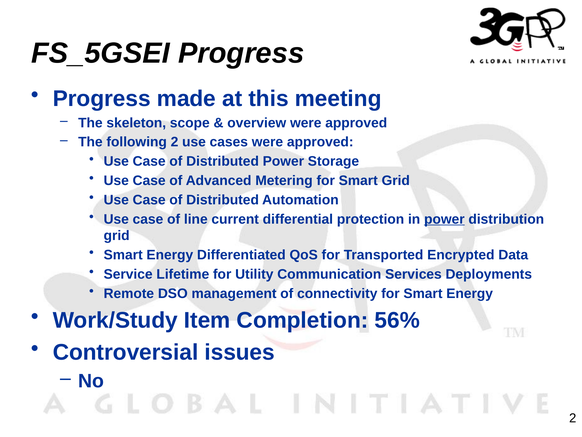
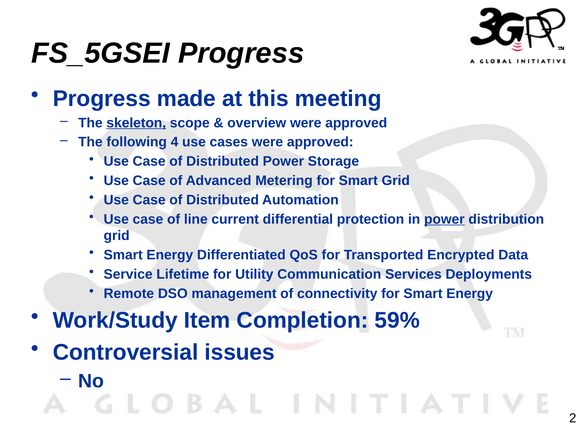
skeleton underline: none -> present (136, 123)
following 2: 2 -> 4 (175, 142)
56%: 56% -> 59% (397, 320)
